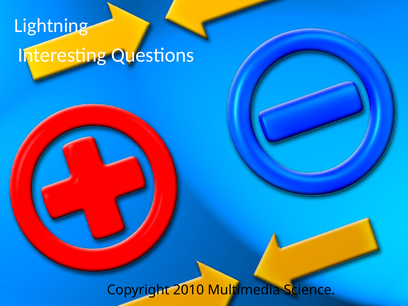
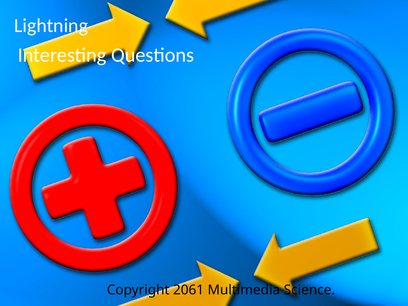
2010: 2010 -> 2061 (189, 290)
